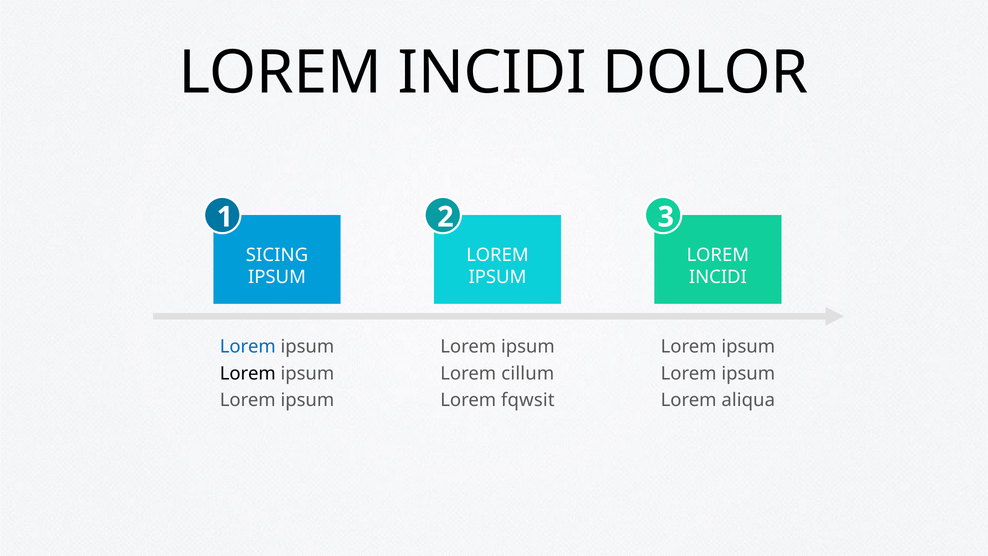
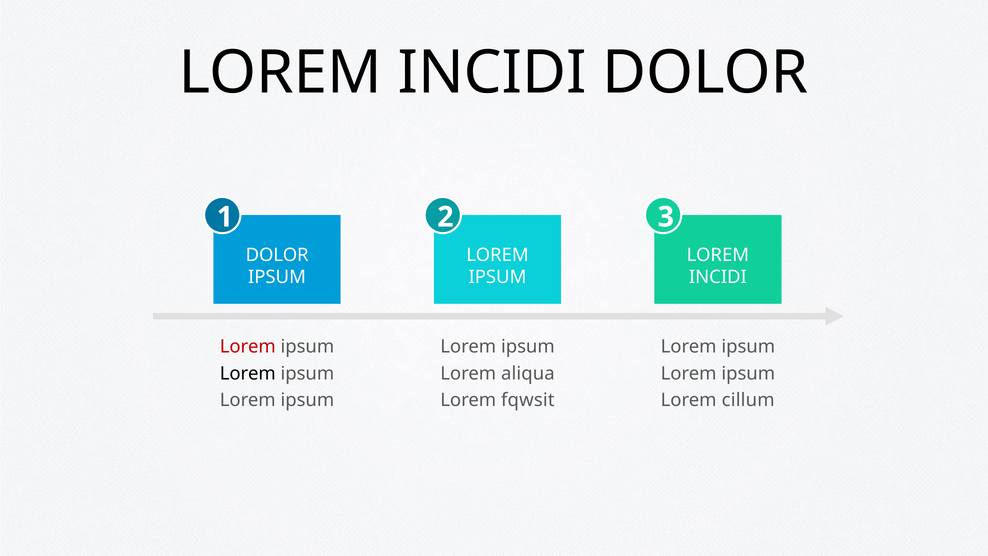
SICING: SICING -> DOLOR (277, 255)
Lorem colour: blue -> red (248, 347)
cillum: cillum -> aliqua (528, 373)
aliqua: aliqua -> cillum (748, 400)
